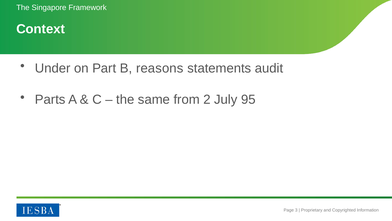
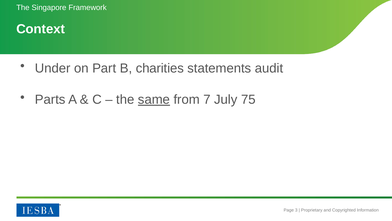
reasons: reasons -> charities (160, 68)
same underline: none -> present (154, 99)
2: 2 -> 7 (207, 99)
95: 95 -> 75 (248, 99)
